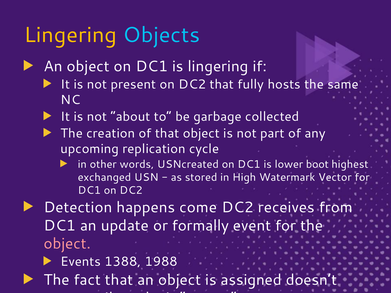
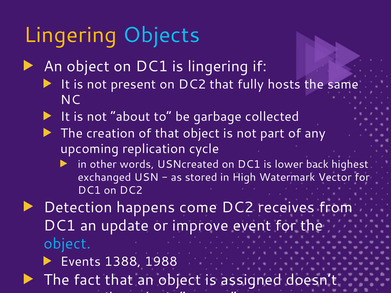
boot: boot -> back (317, 164)
formally: formally -> improve (200, 226)
object colour: pink -> light blue (67, 244)
